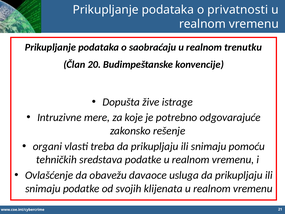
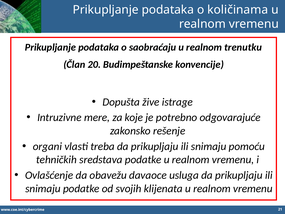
privatnosti: privatnosti -> količinama (238, 10)
